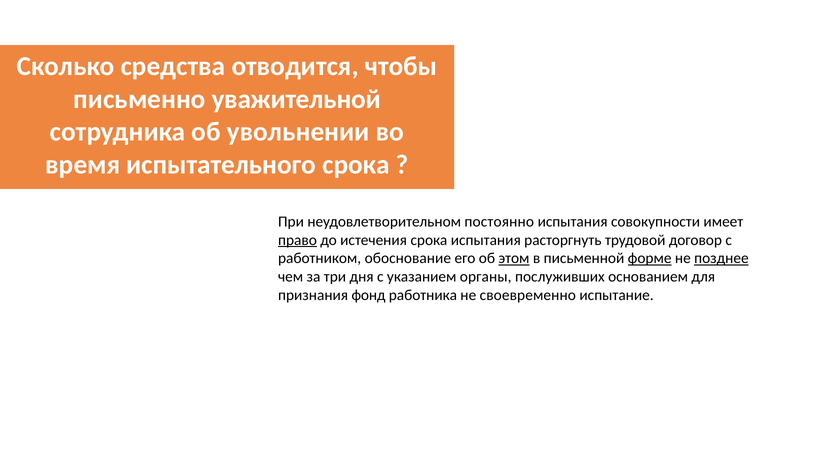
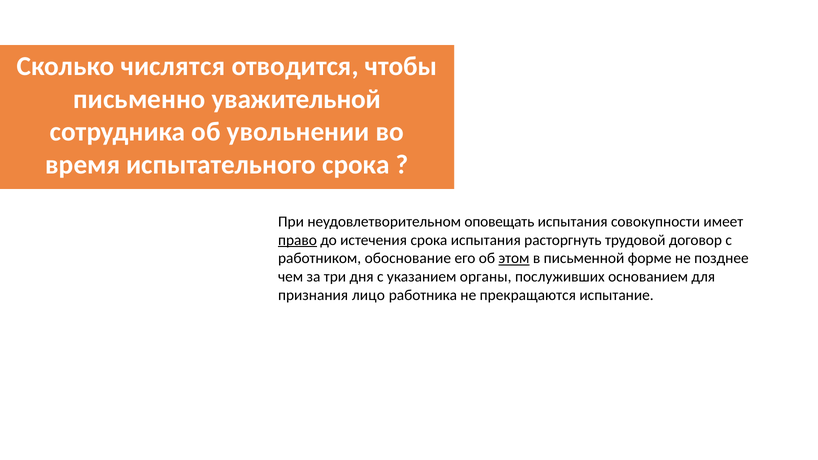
средства: средства -> числятся (173, 66)
постоянно: постоянно -> оповещать (499, 222)
форме underline: present -> none (650, 258)
позднее underline: present -> none (721, 258)
фонд: фонд -> лицо (368, 295)
своевременно: своевременно -> прекращаются (528, 295)
